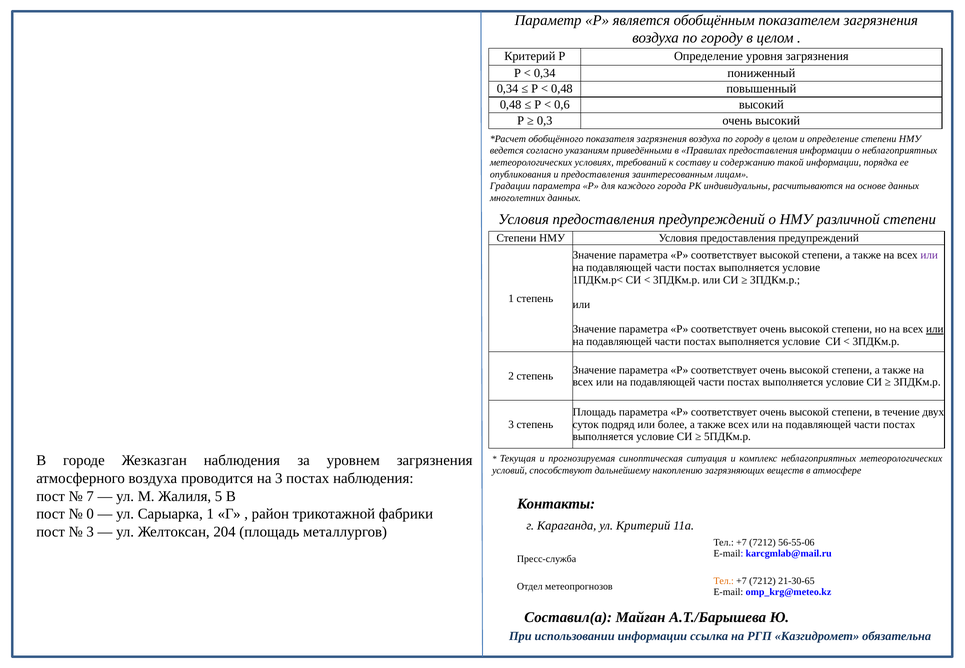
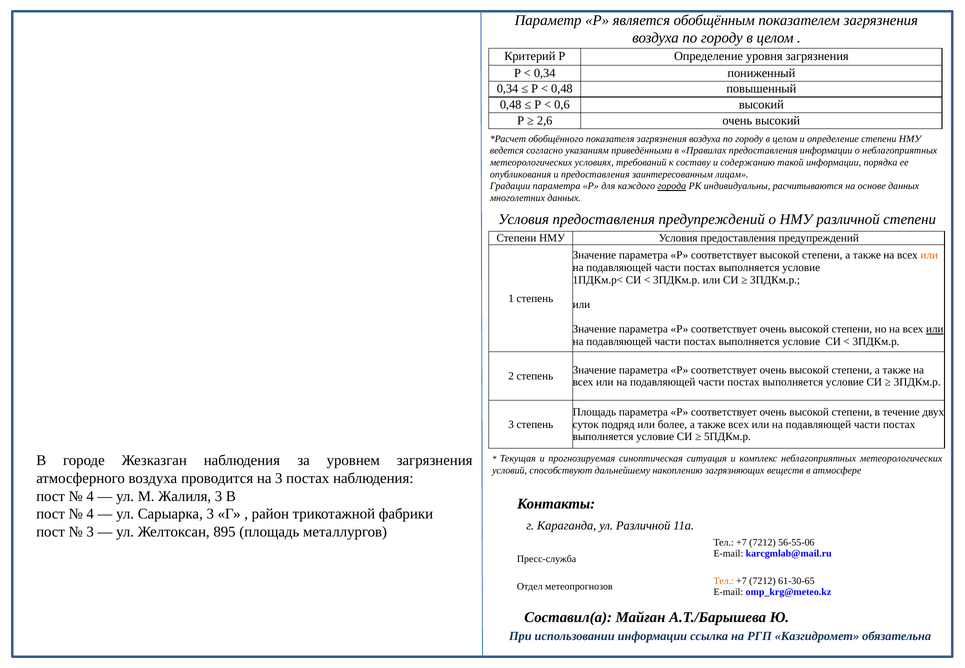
0,3: 0,3 -> 2,6 (545, 121)
города underline: none -> present (672, 186)
или colour: purple -> orange (929, 255)
7: 7 -> 4 (90, 496)
Жалиля 5: 5 -> 3 (219, 496)
0: 0 -> 4 (90, 514)
Сарыарка 1: 1 -> 3 (210, 514)
ул Критерий: Критерий -> Различной (643, 526)
204: 204 -> 895 (225, 532)
21-30-65: 21-30-65 -> 61-30-65 (796, 581)
